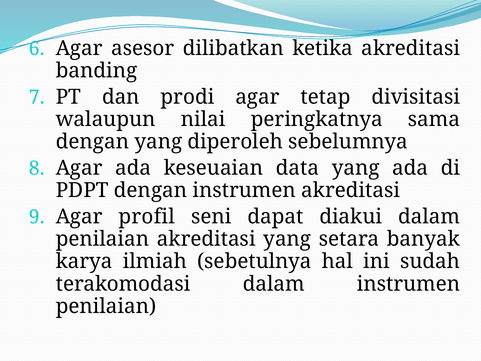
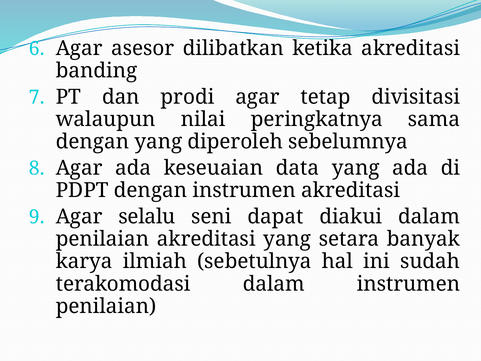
profil: profil -> selalu (147, 217)
